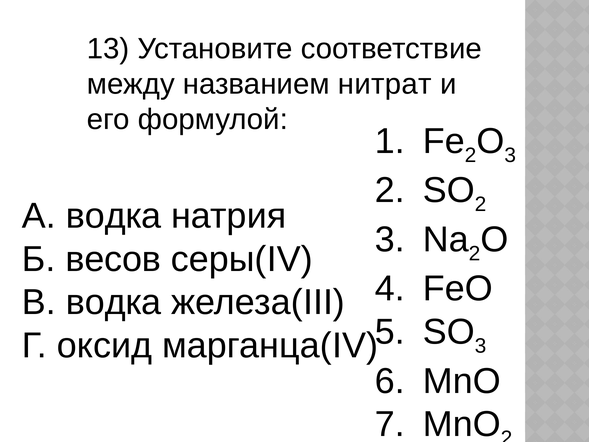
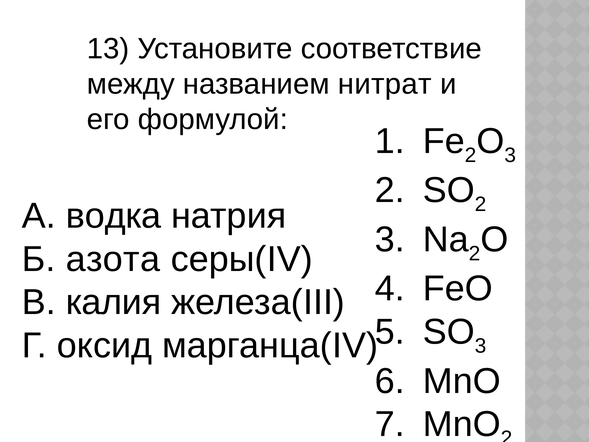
весов: весов -> азота (113, 259)
В водка: водка -> калия (114, 302)
